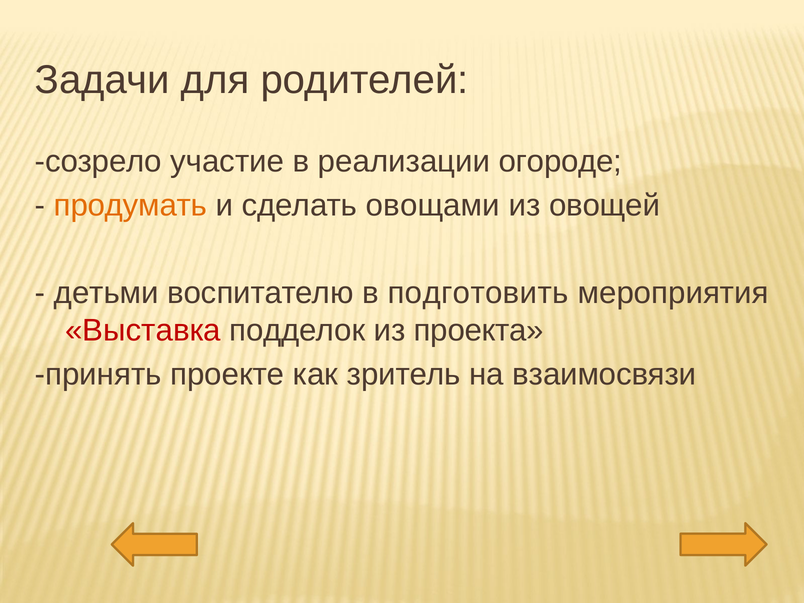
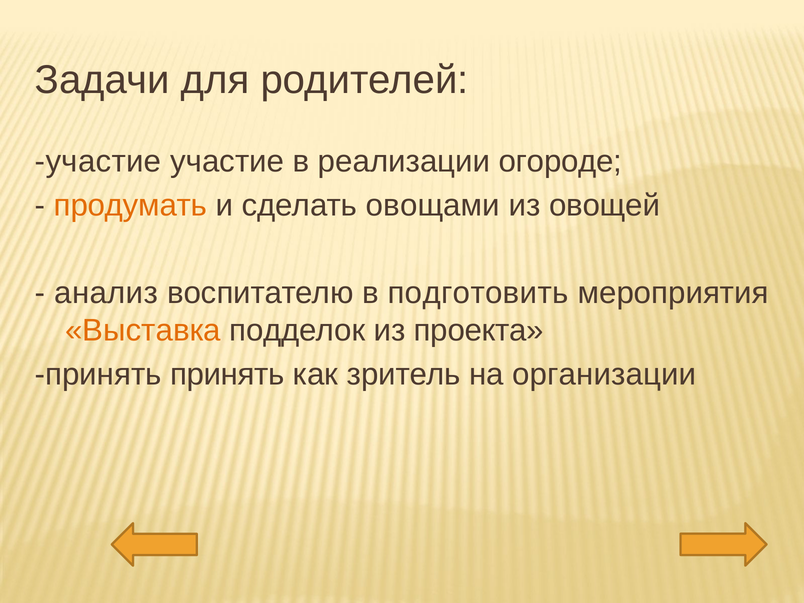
созрело: созрело -> участие (98, 162)
детьми: детьми -> анализ (106, 293)
Выставка colour: red -> orange (143, 331)
принять проекте: проекте -> принять (227, 374)
взаимосвязи: взаимосвязи -> организации (604, 374)
